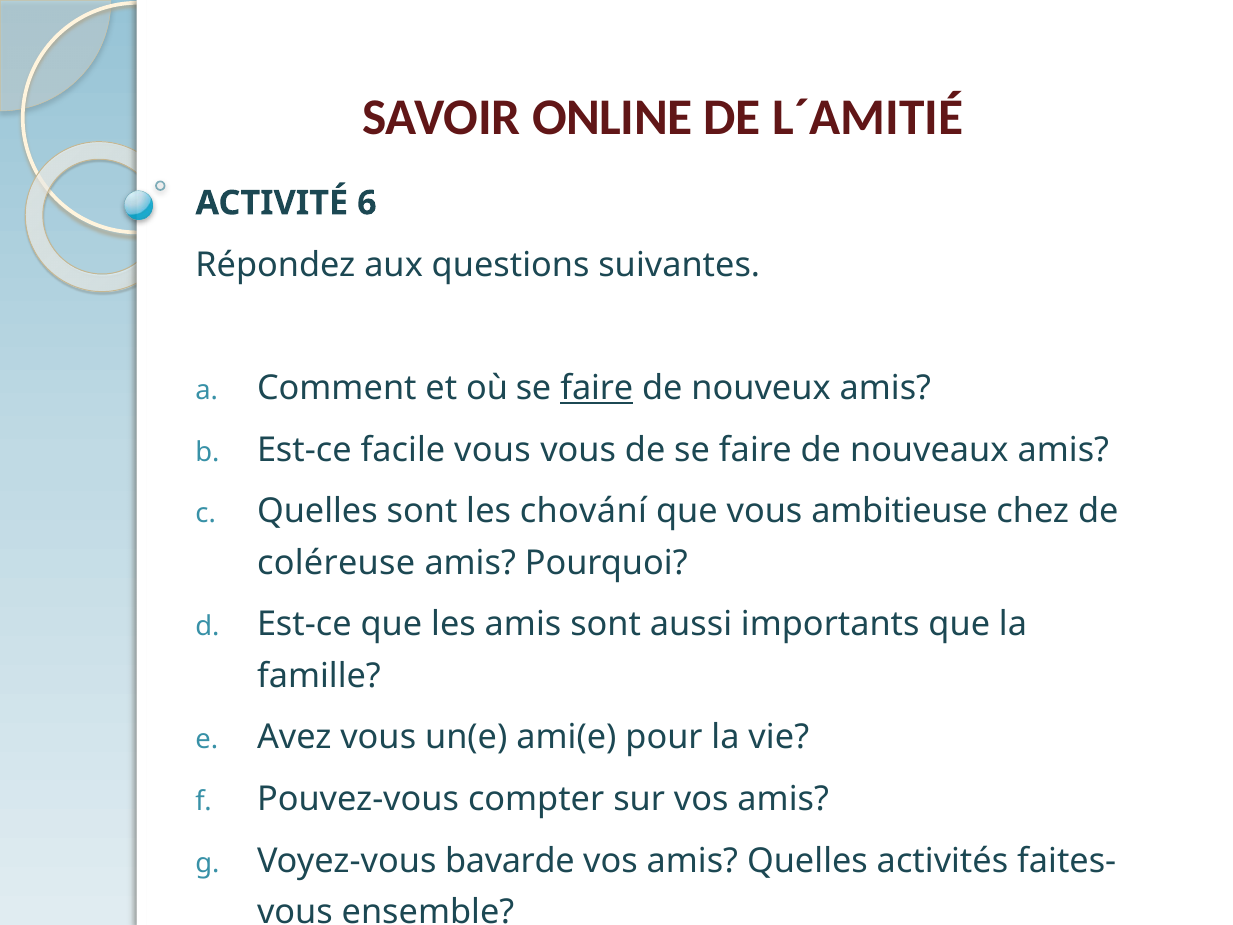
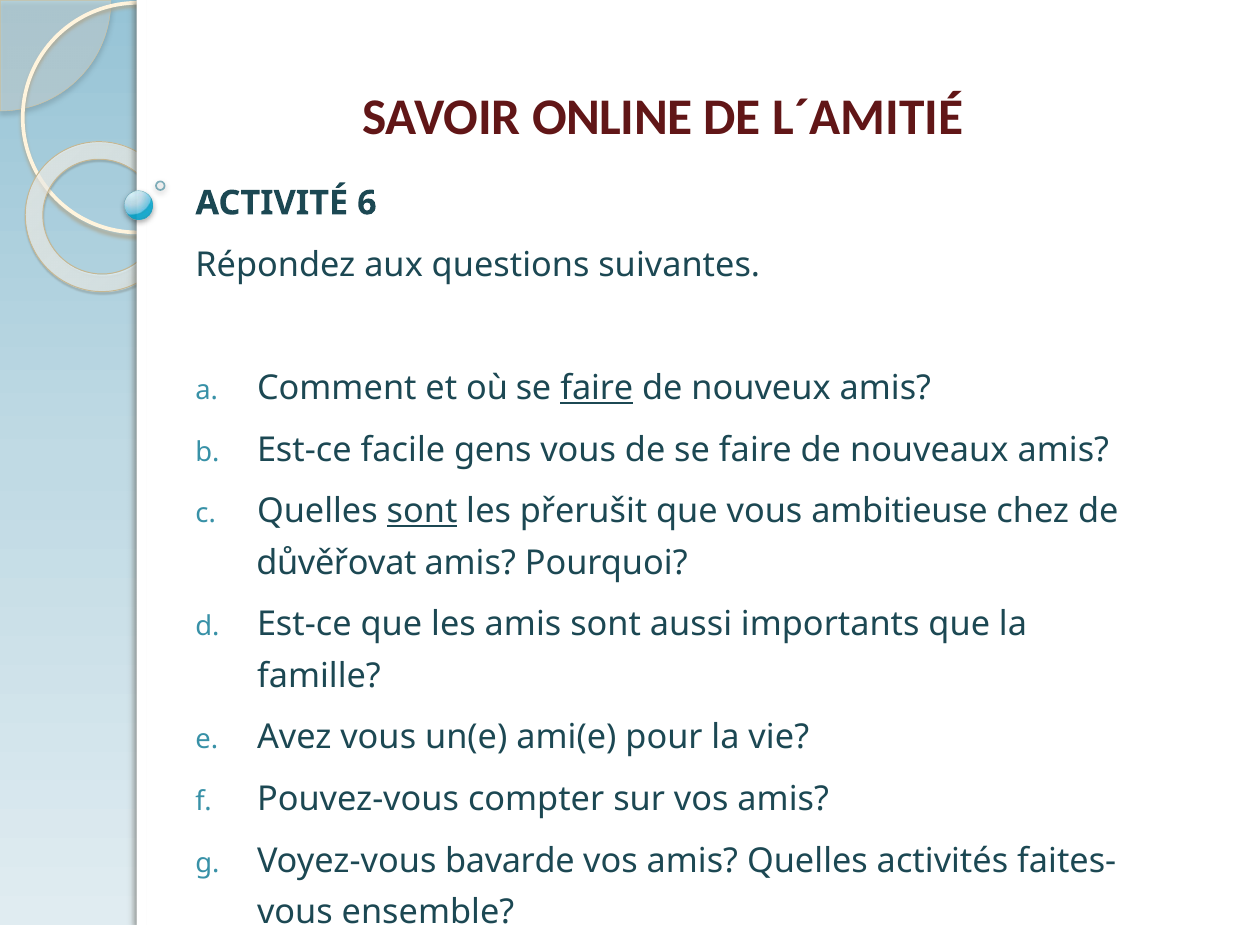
facile vous: vous -> gens (493, 450)
sont underline: none -> present (422, 511)
chování: chování -> přerušit (584, 511)
coléreuse: coléreuse -> důvěřovat (336, 563)
